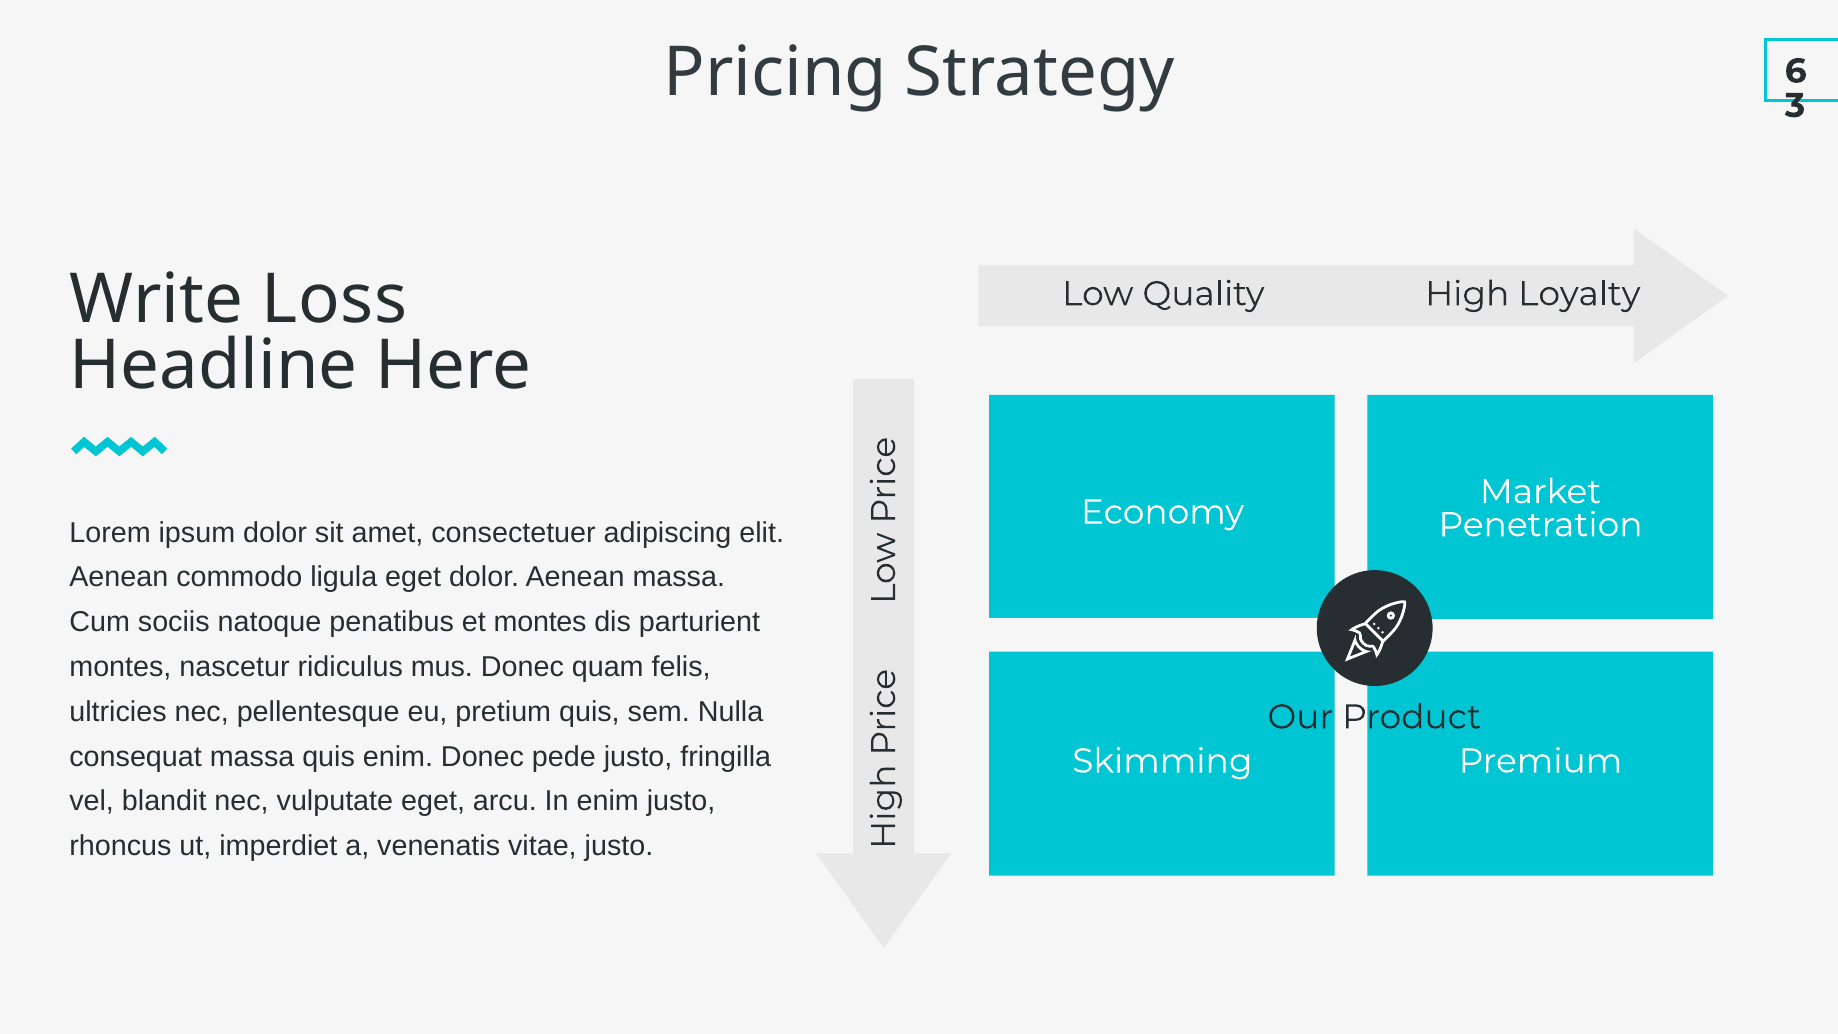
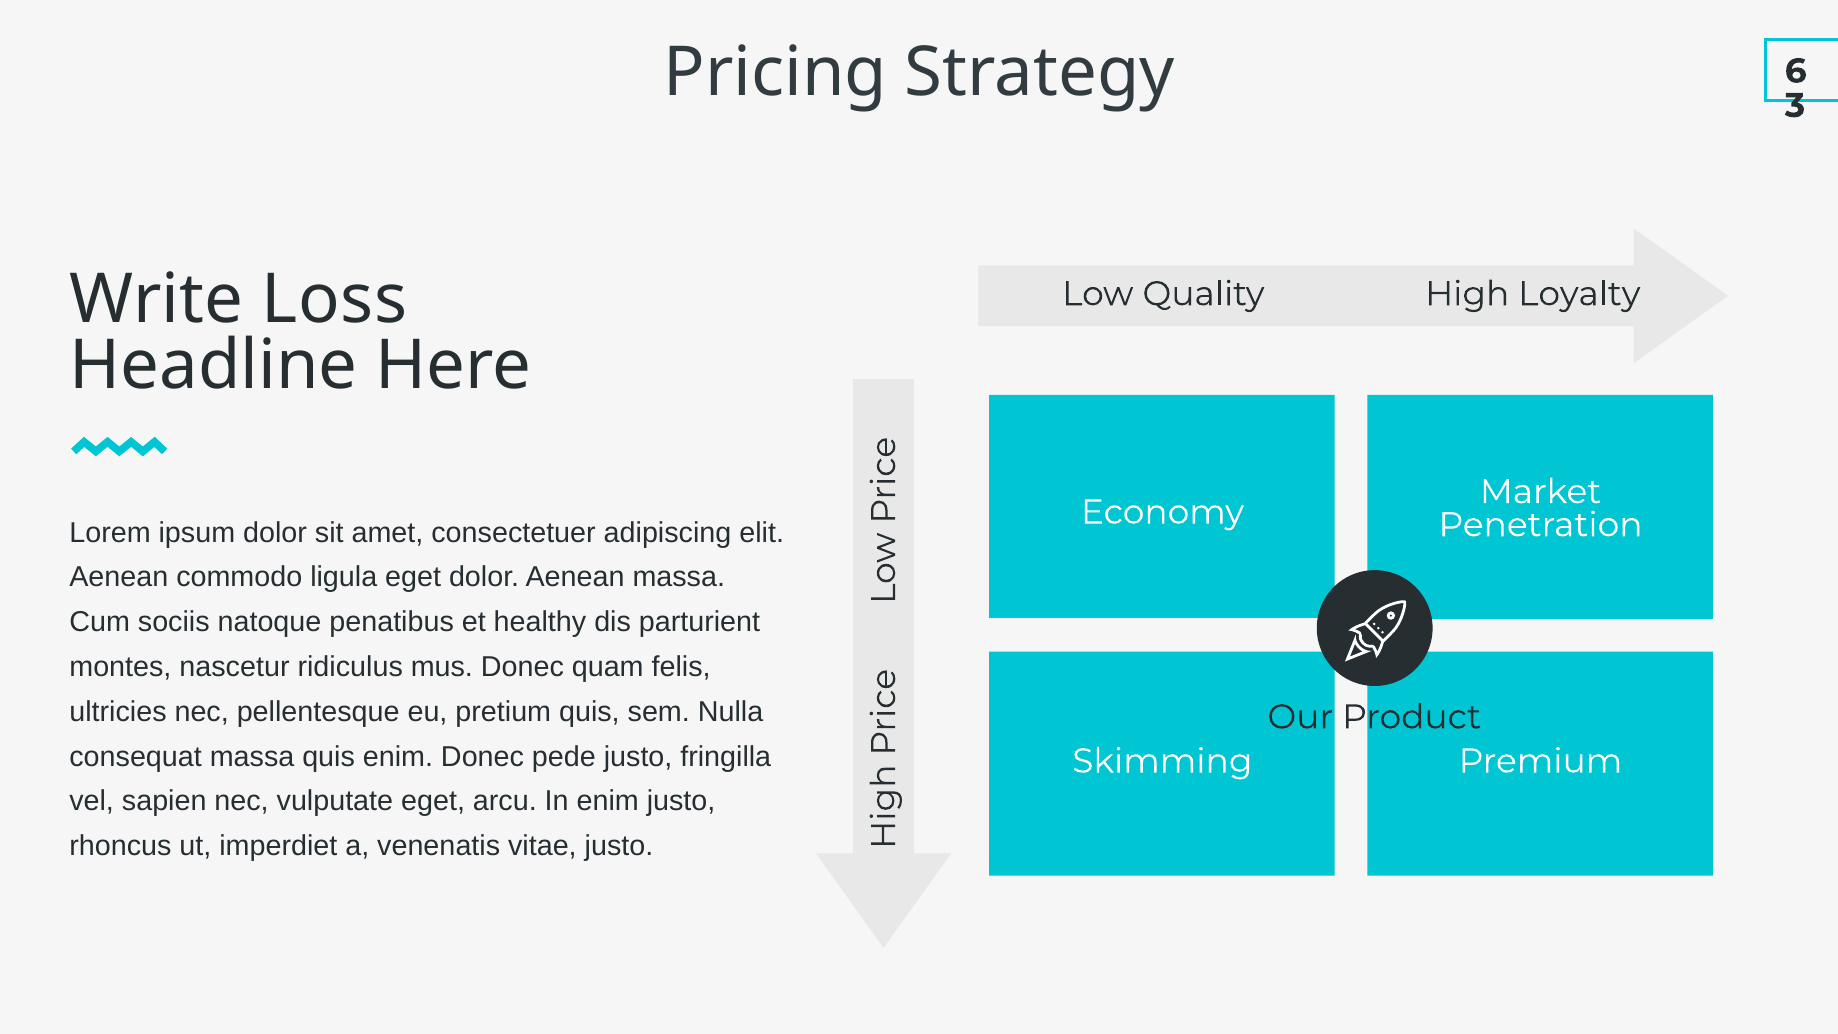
et montes: montes -> healthy (540, 622)
blandit: blandit -> sapien (164, 801)
